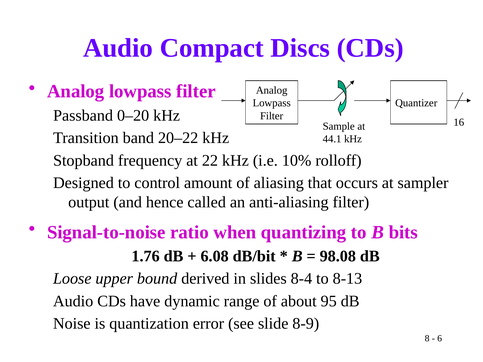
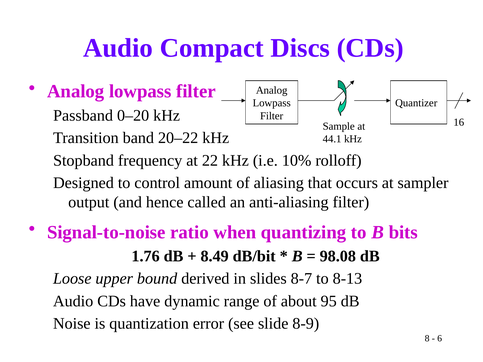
6.08: 6.08 -> 8.49 (215, 256)
8-4: 8-4 -> 8-7 (301, 279)
